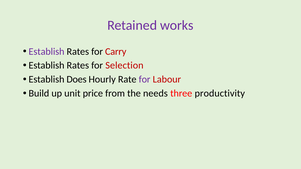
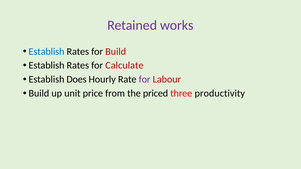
Establish colour: purple -> blue (47, 52)
for Carry: Carry -> Build (116, 52)
Selection: Selection -> Calculate (124, 66)
needs: needs -> priced (156, 94)
